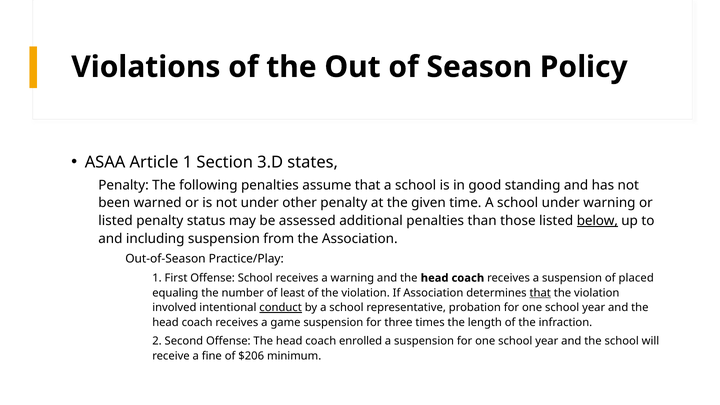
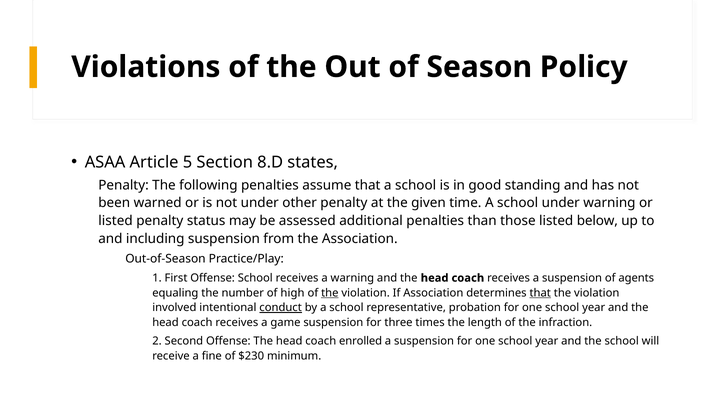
Article 1: 1 -> 5 (188, 162)
3.D: 3.D -> 8.D (270, 162)
below underline: present -> none (597, 221)
placed: placed -> agents (636, 278)
least: least -> high (293, 293)
the underline: none -> present (330, 293)
$206: $206 -> $230 (251, 356)
